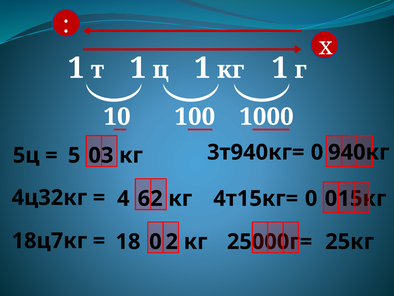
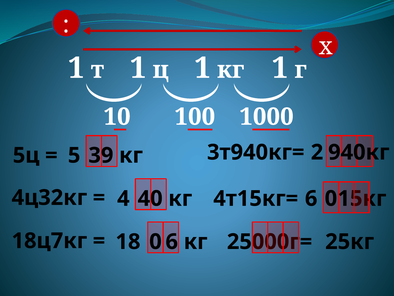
3т940кг= 0: 0 -> 2 (317, 152)
03: 03 -> 39 (101, 155)
62: 62 -> 40 (150, 198)
4т15кг= 0: 0 -> 6 (311, 198)
18 2: 2 -> 6 (172, 241)
